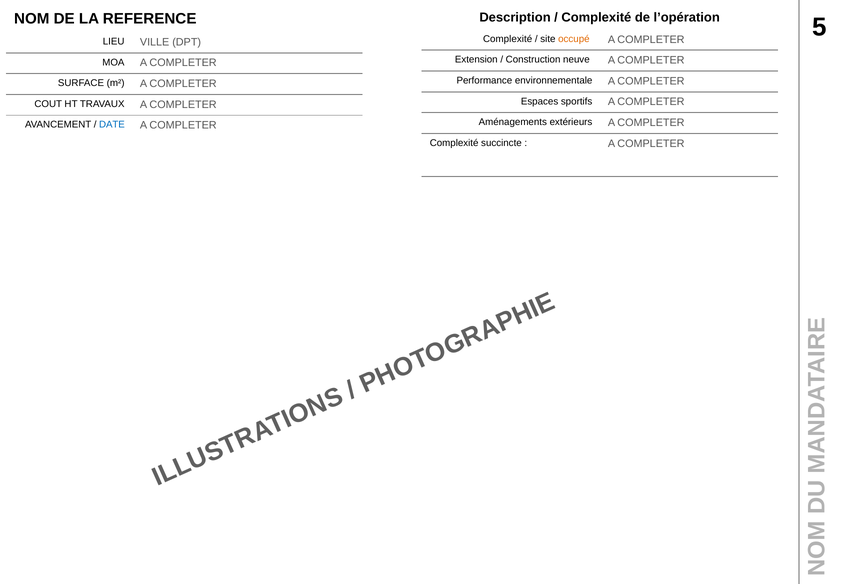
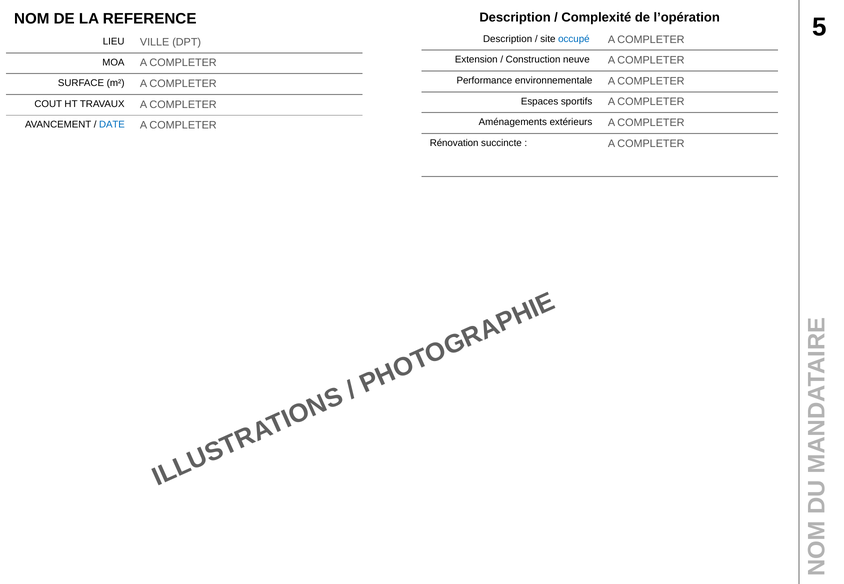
Complexité: Complexité -> Description (508, 39)
occupé colour: orange -> blue (574, 39)
Complexité: Complexité -> Rénovation (454, 143)
